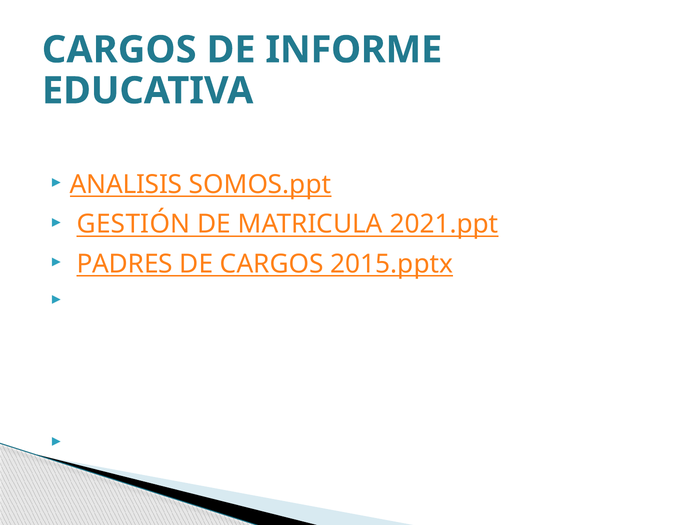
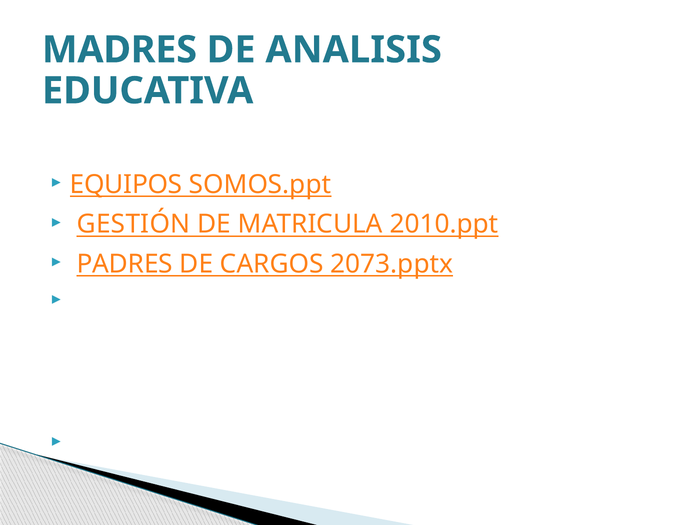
CARGOS: CARGOS -> MADRES (119, 50)
INFORME: INFORME -> ANALISIS (354, 50)
ANALISIS: ANALISIS -> EQUIPOS (126, 184)
2021.ppt: 2021.ppt -> 2010.ppt (444, 224)
2015.pptx: 2015.pptx -> 2073.pptx (392, 264)
